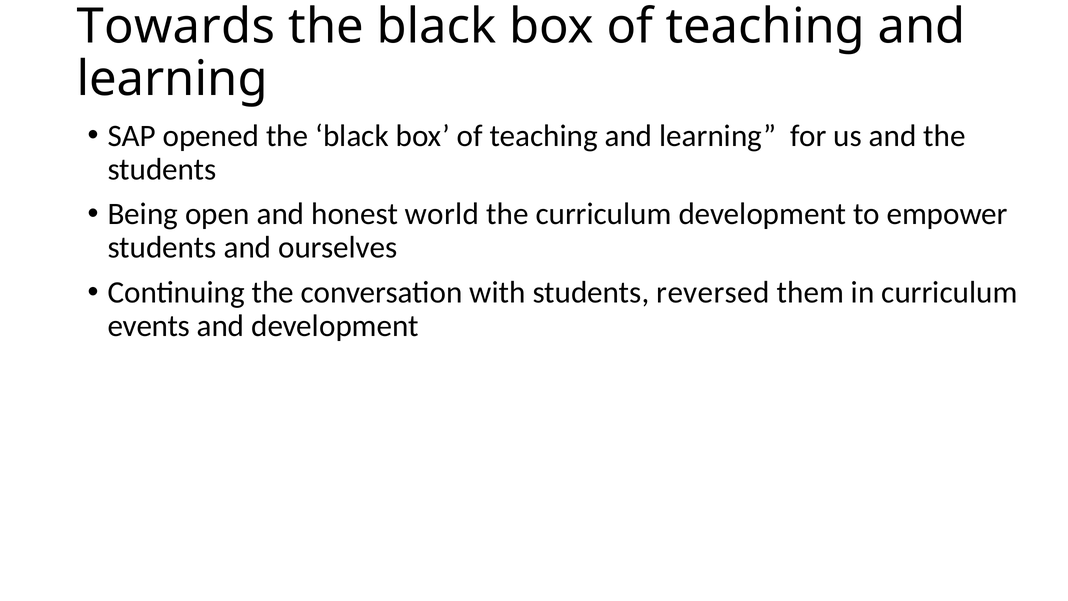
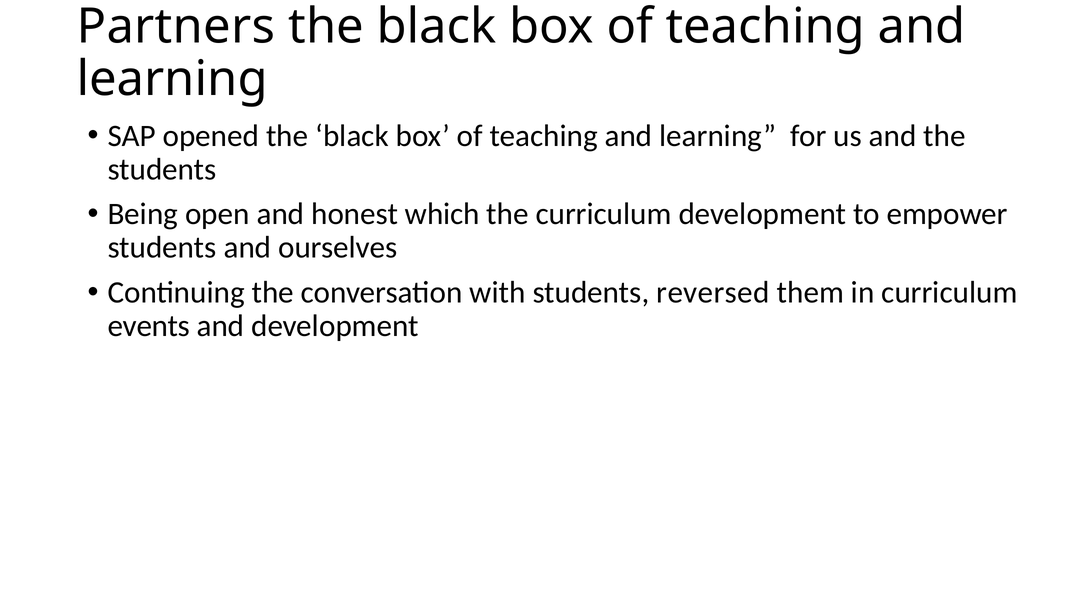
Towards: Towards -> Partners (176, 26)
world: world -> which (442, 214)
